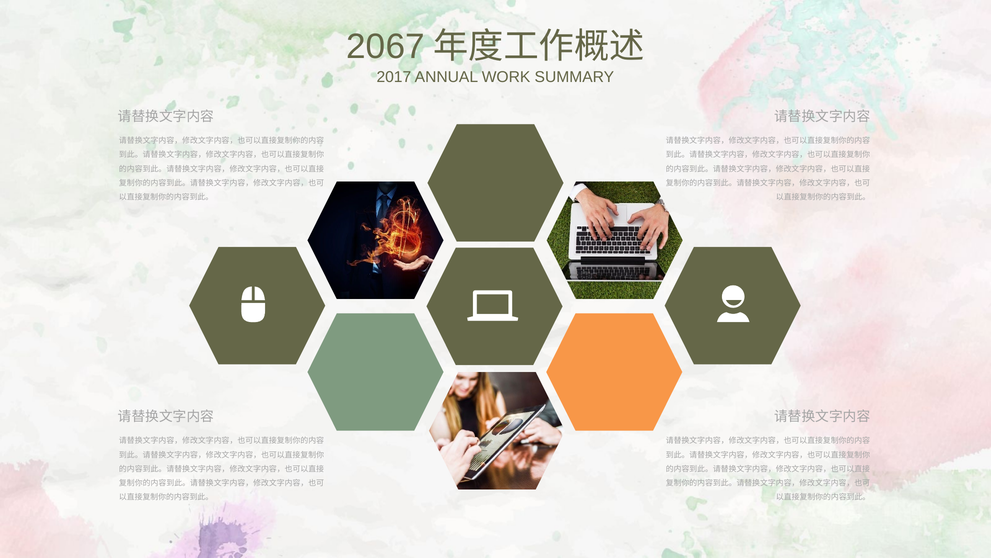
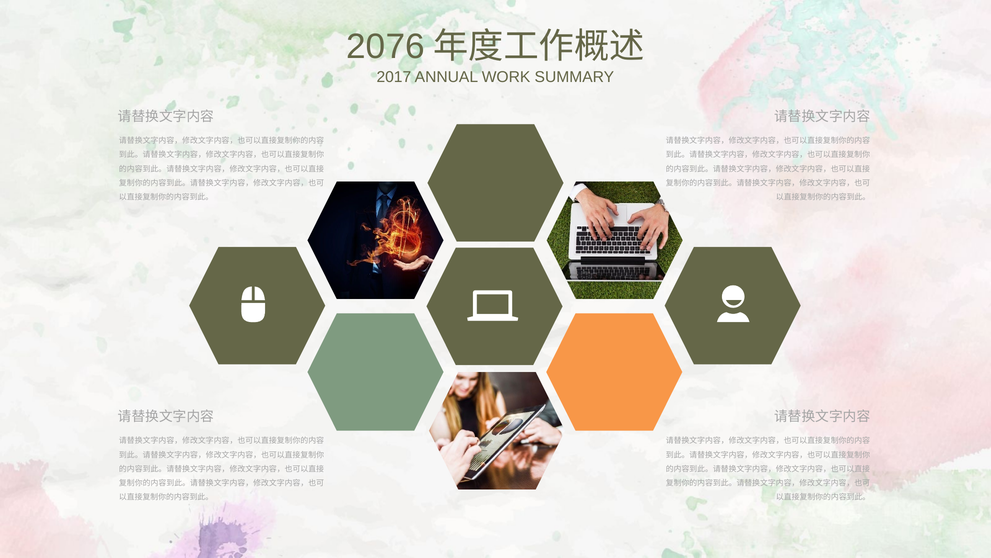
2067: 2067 -> 2076 (386, 47)
